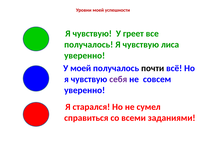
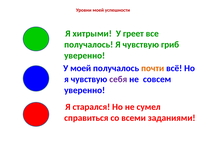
чувствую: чувствую -> хитрыми (92, 34)
лиса: лиса -> гриб (170, 45)
почти colour: black -> orange (153, 69)
